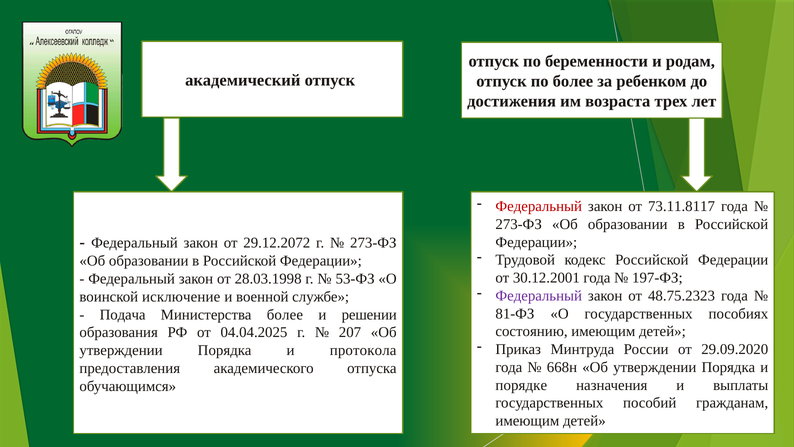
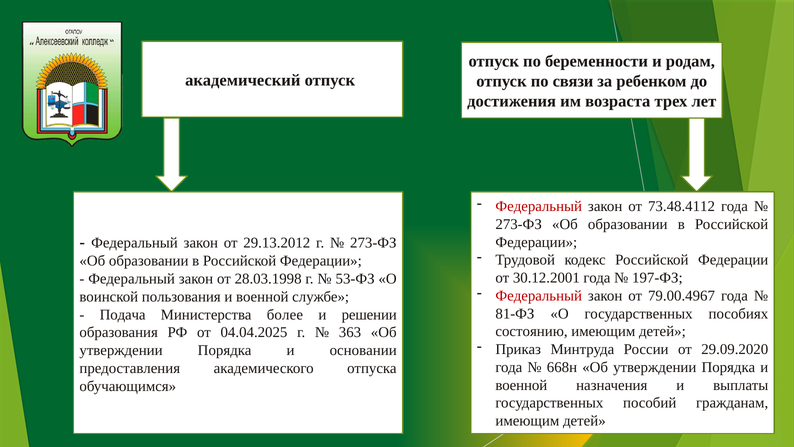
по более: более -> связи (573, 81)
73.11.8117: 73.11.8117 -> 73.48.4112 (682, 206)
29.12.2072: 29.12.2072 -> 29.13.2012 (277, 243)
Федеральный colour: purple -> red (539, 296)
48.75.2323: 48.75.2323 -> 79.00.4967 (682, 296)
исключение: исключение -> пользования (181, 297)
207: 207 -> 363 (350, 332)
протокола: протокола -> основании (363, 350)
порядке: порядке -> военной (521, 385)
